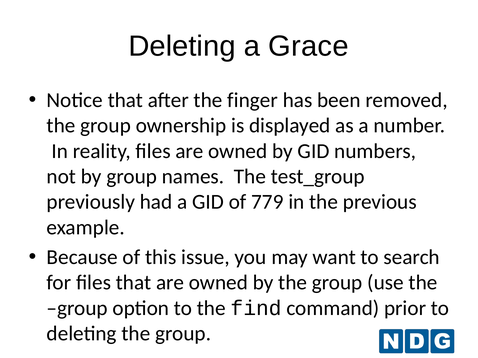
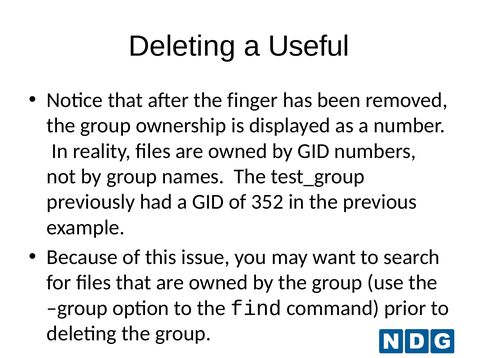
Grace: Grace -> Useful (309, 46)
779: 779 -> 352 (267, 202)
